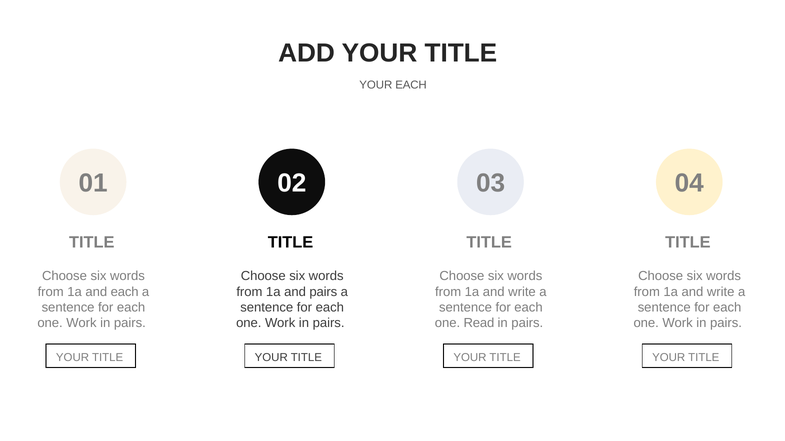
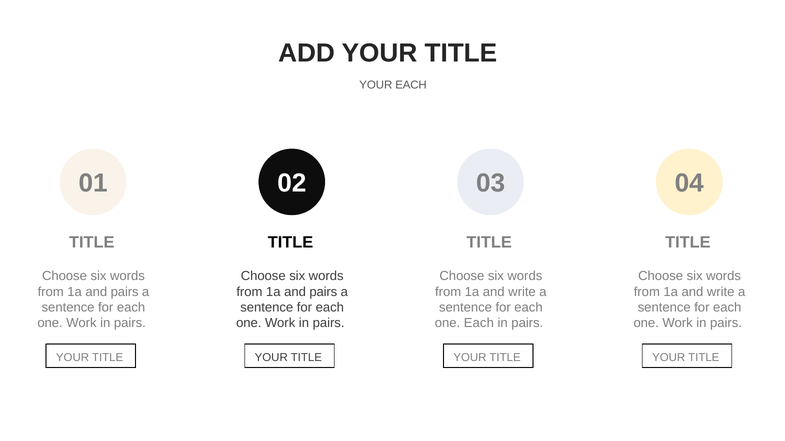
each: each -> pairs (125, 292)
one Read: Read -> Each (479, 324)
